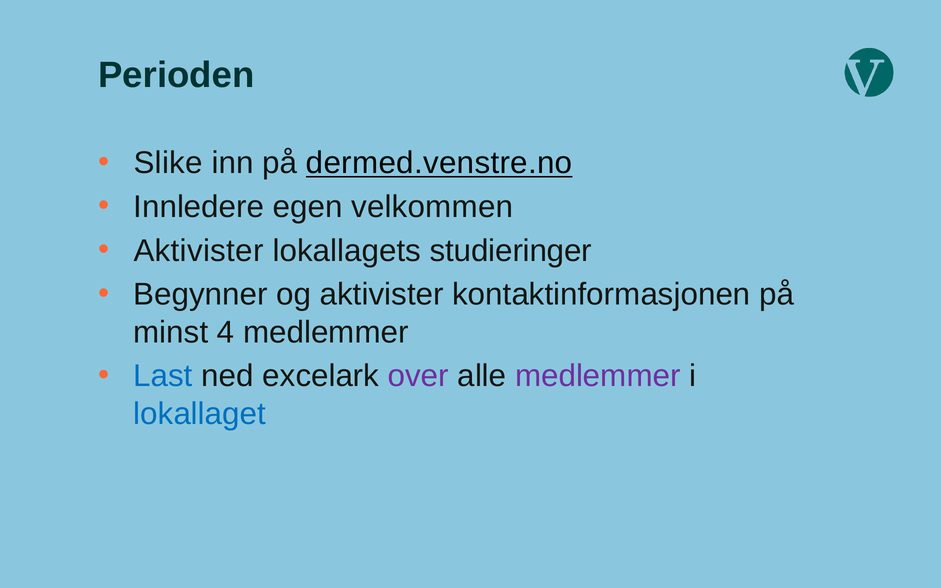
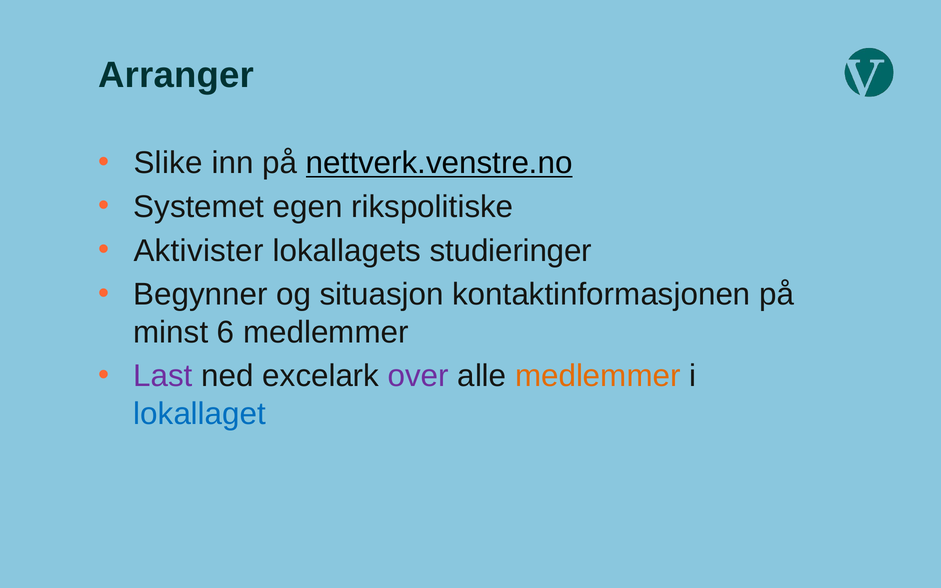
Perioden: Perioden -> Arranger (176, 75)
dermed.venstre.no: dermed.venstre.no -> nettverk.venstre.no (439, 163)
Innledere: Innledere -> Systemet (199, 207)
velkommen: velkommen -> rikspolitiske (432, 207)
og aktivister: aktivister -> situasjon (382, 295)
4: 4 -> 6 (226, 332)
Last colour: blue -> purple (163, 376)
medlemmer colour: purple -> orange (598, 376)
